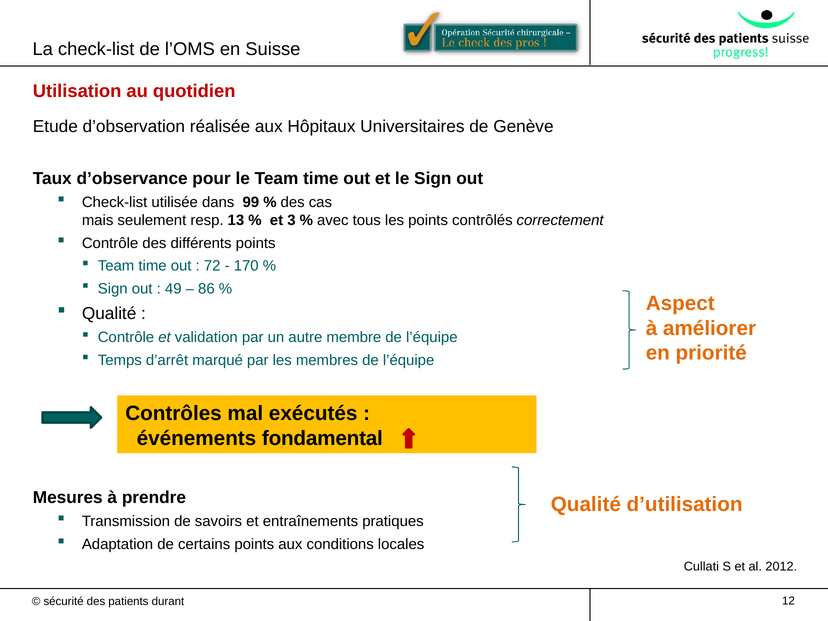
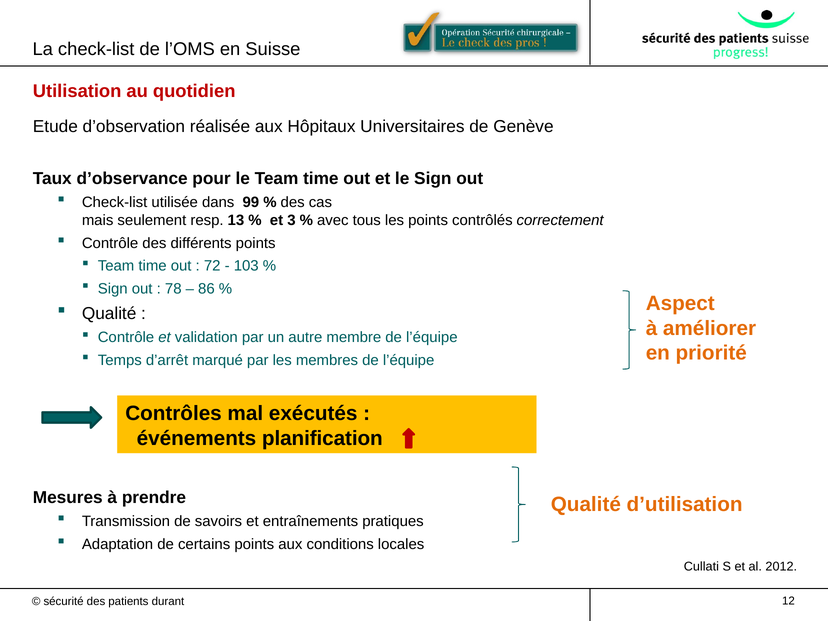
170: 170 -> 103 (246, 266)
49: 49 -> 78 (173, 289)
fondamental: fondamental -> planification (322, 438)
